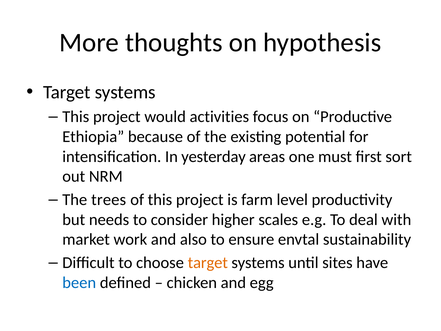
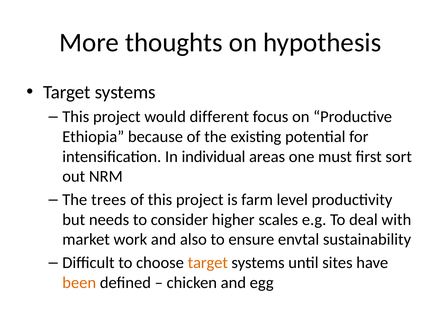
activities: activities -> different (219, 117)
yesterday: yesterday -> individual (214, 156)
been colour: blue -> orange (79, 282)
